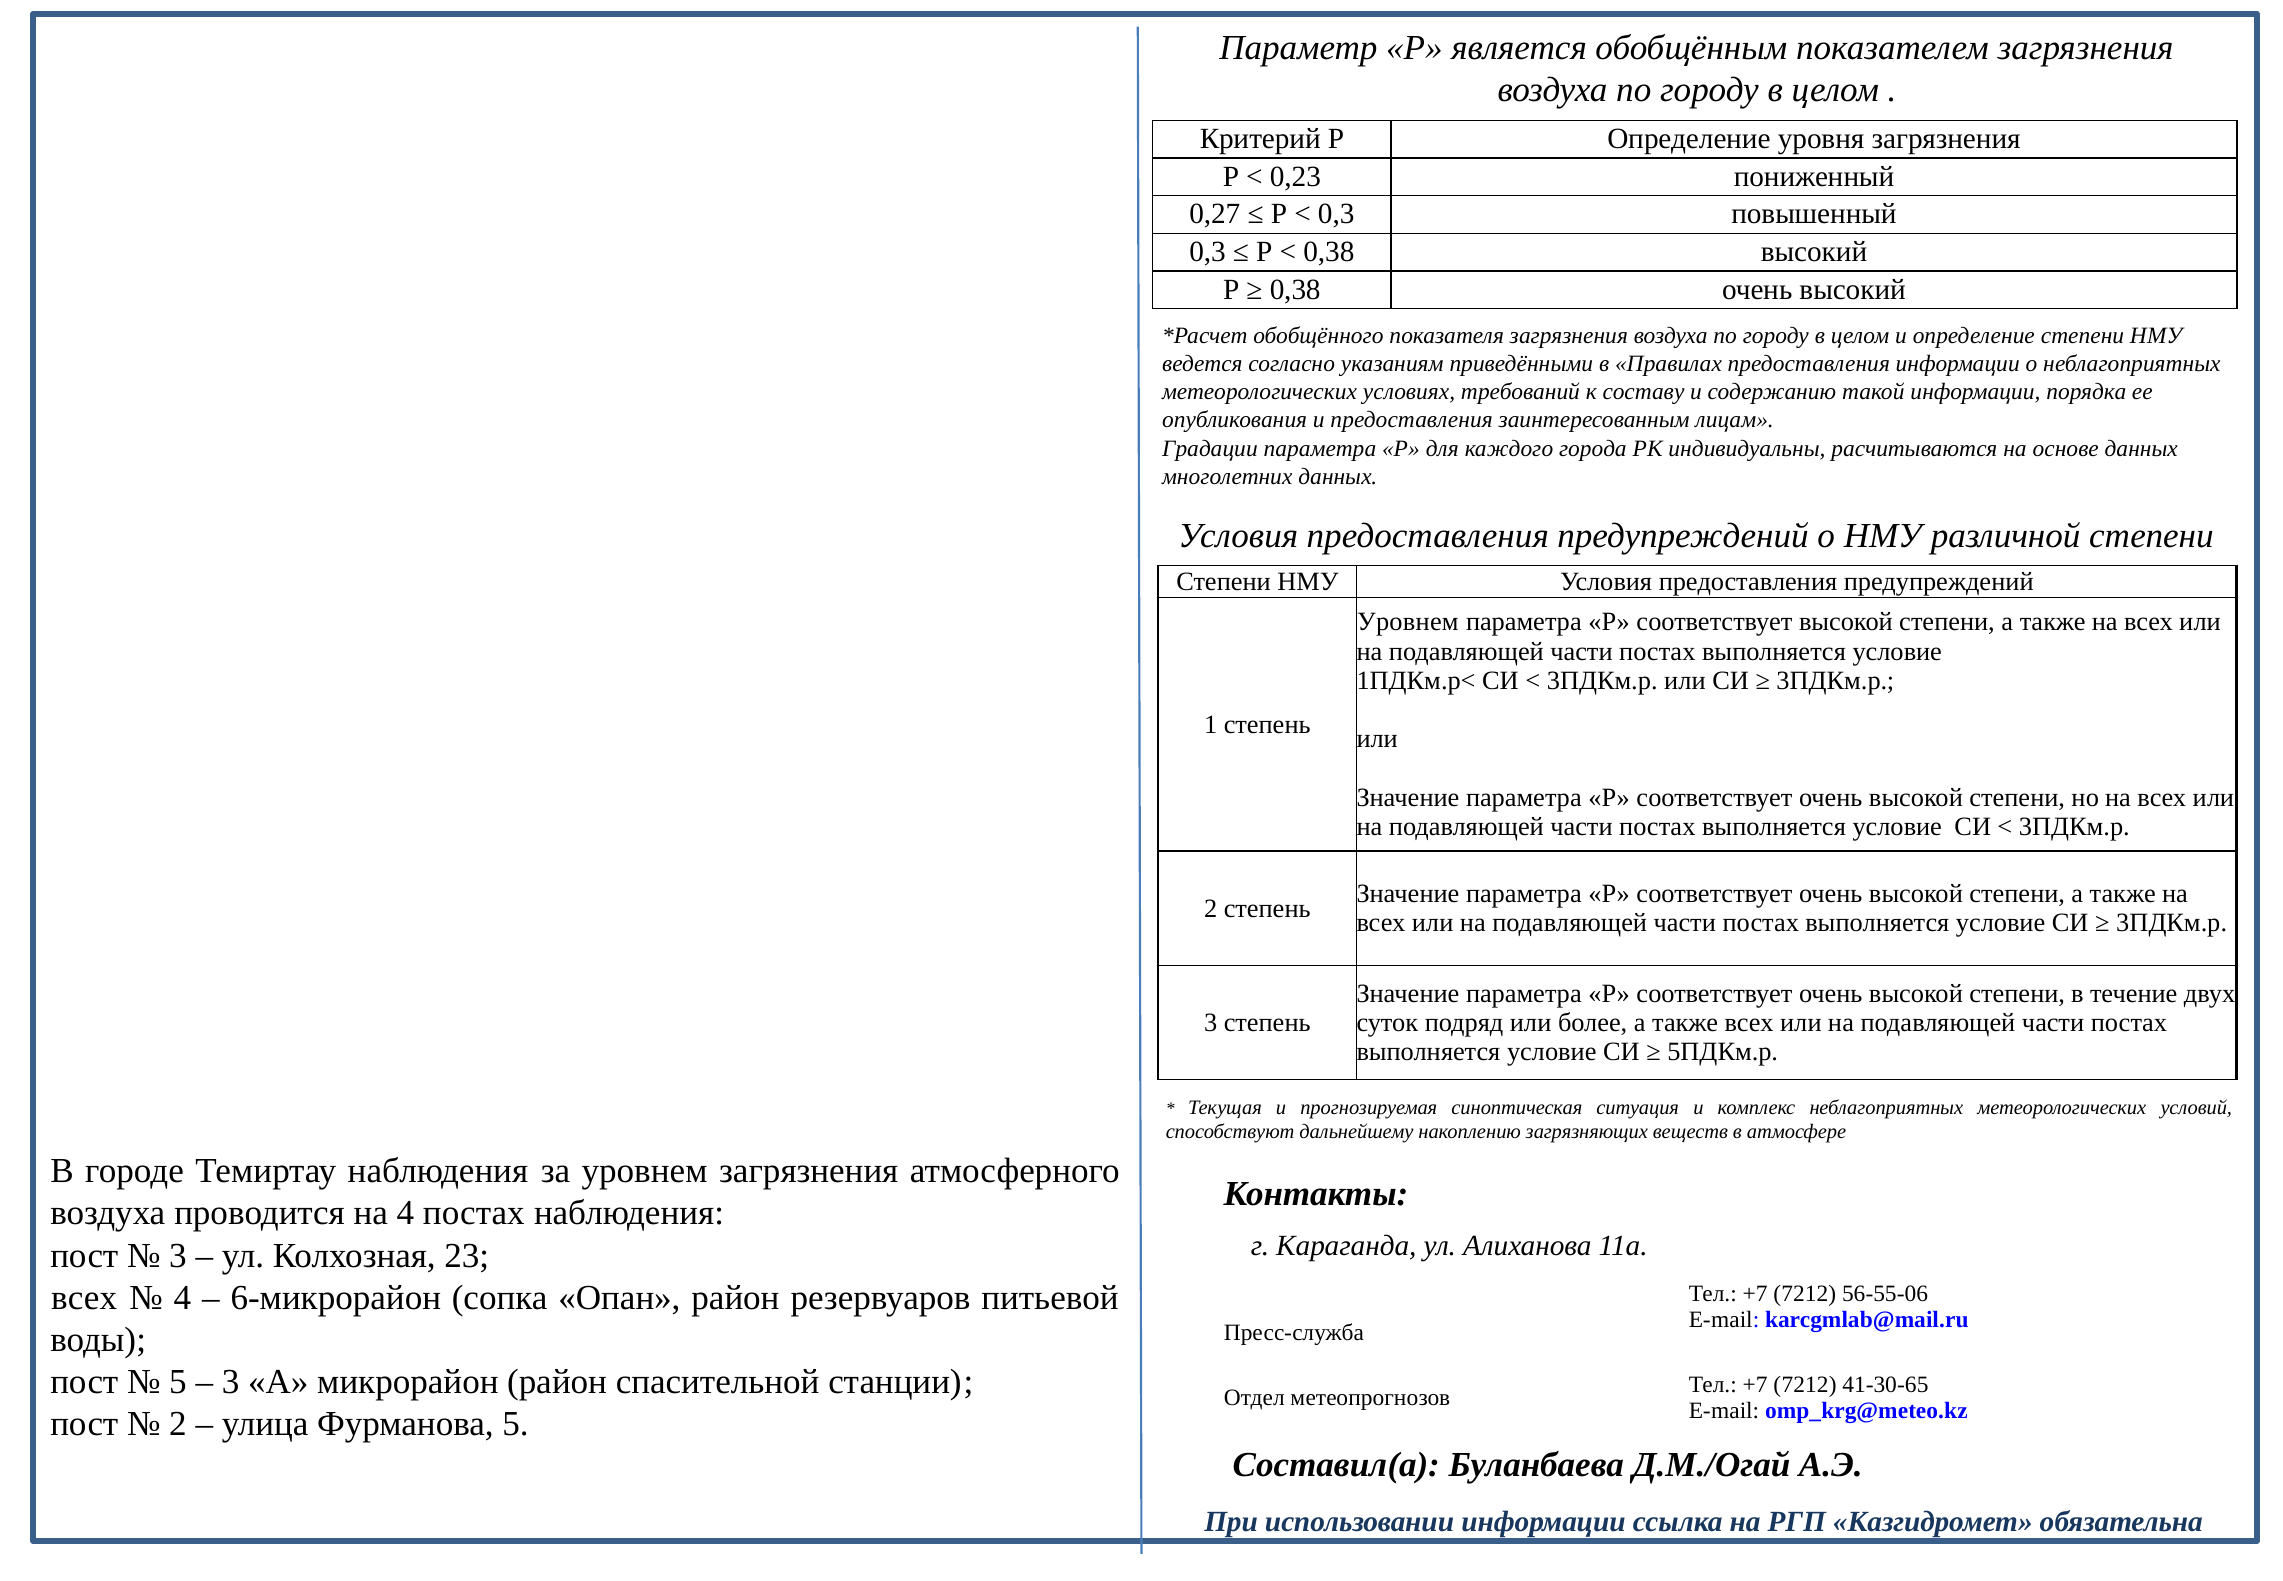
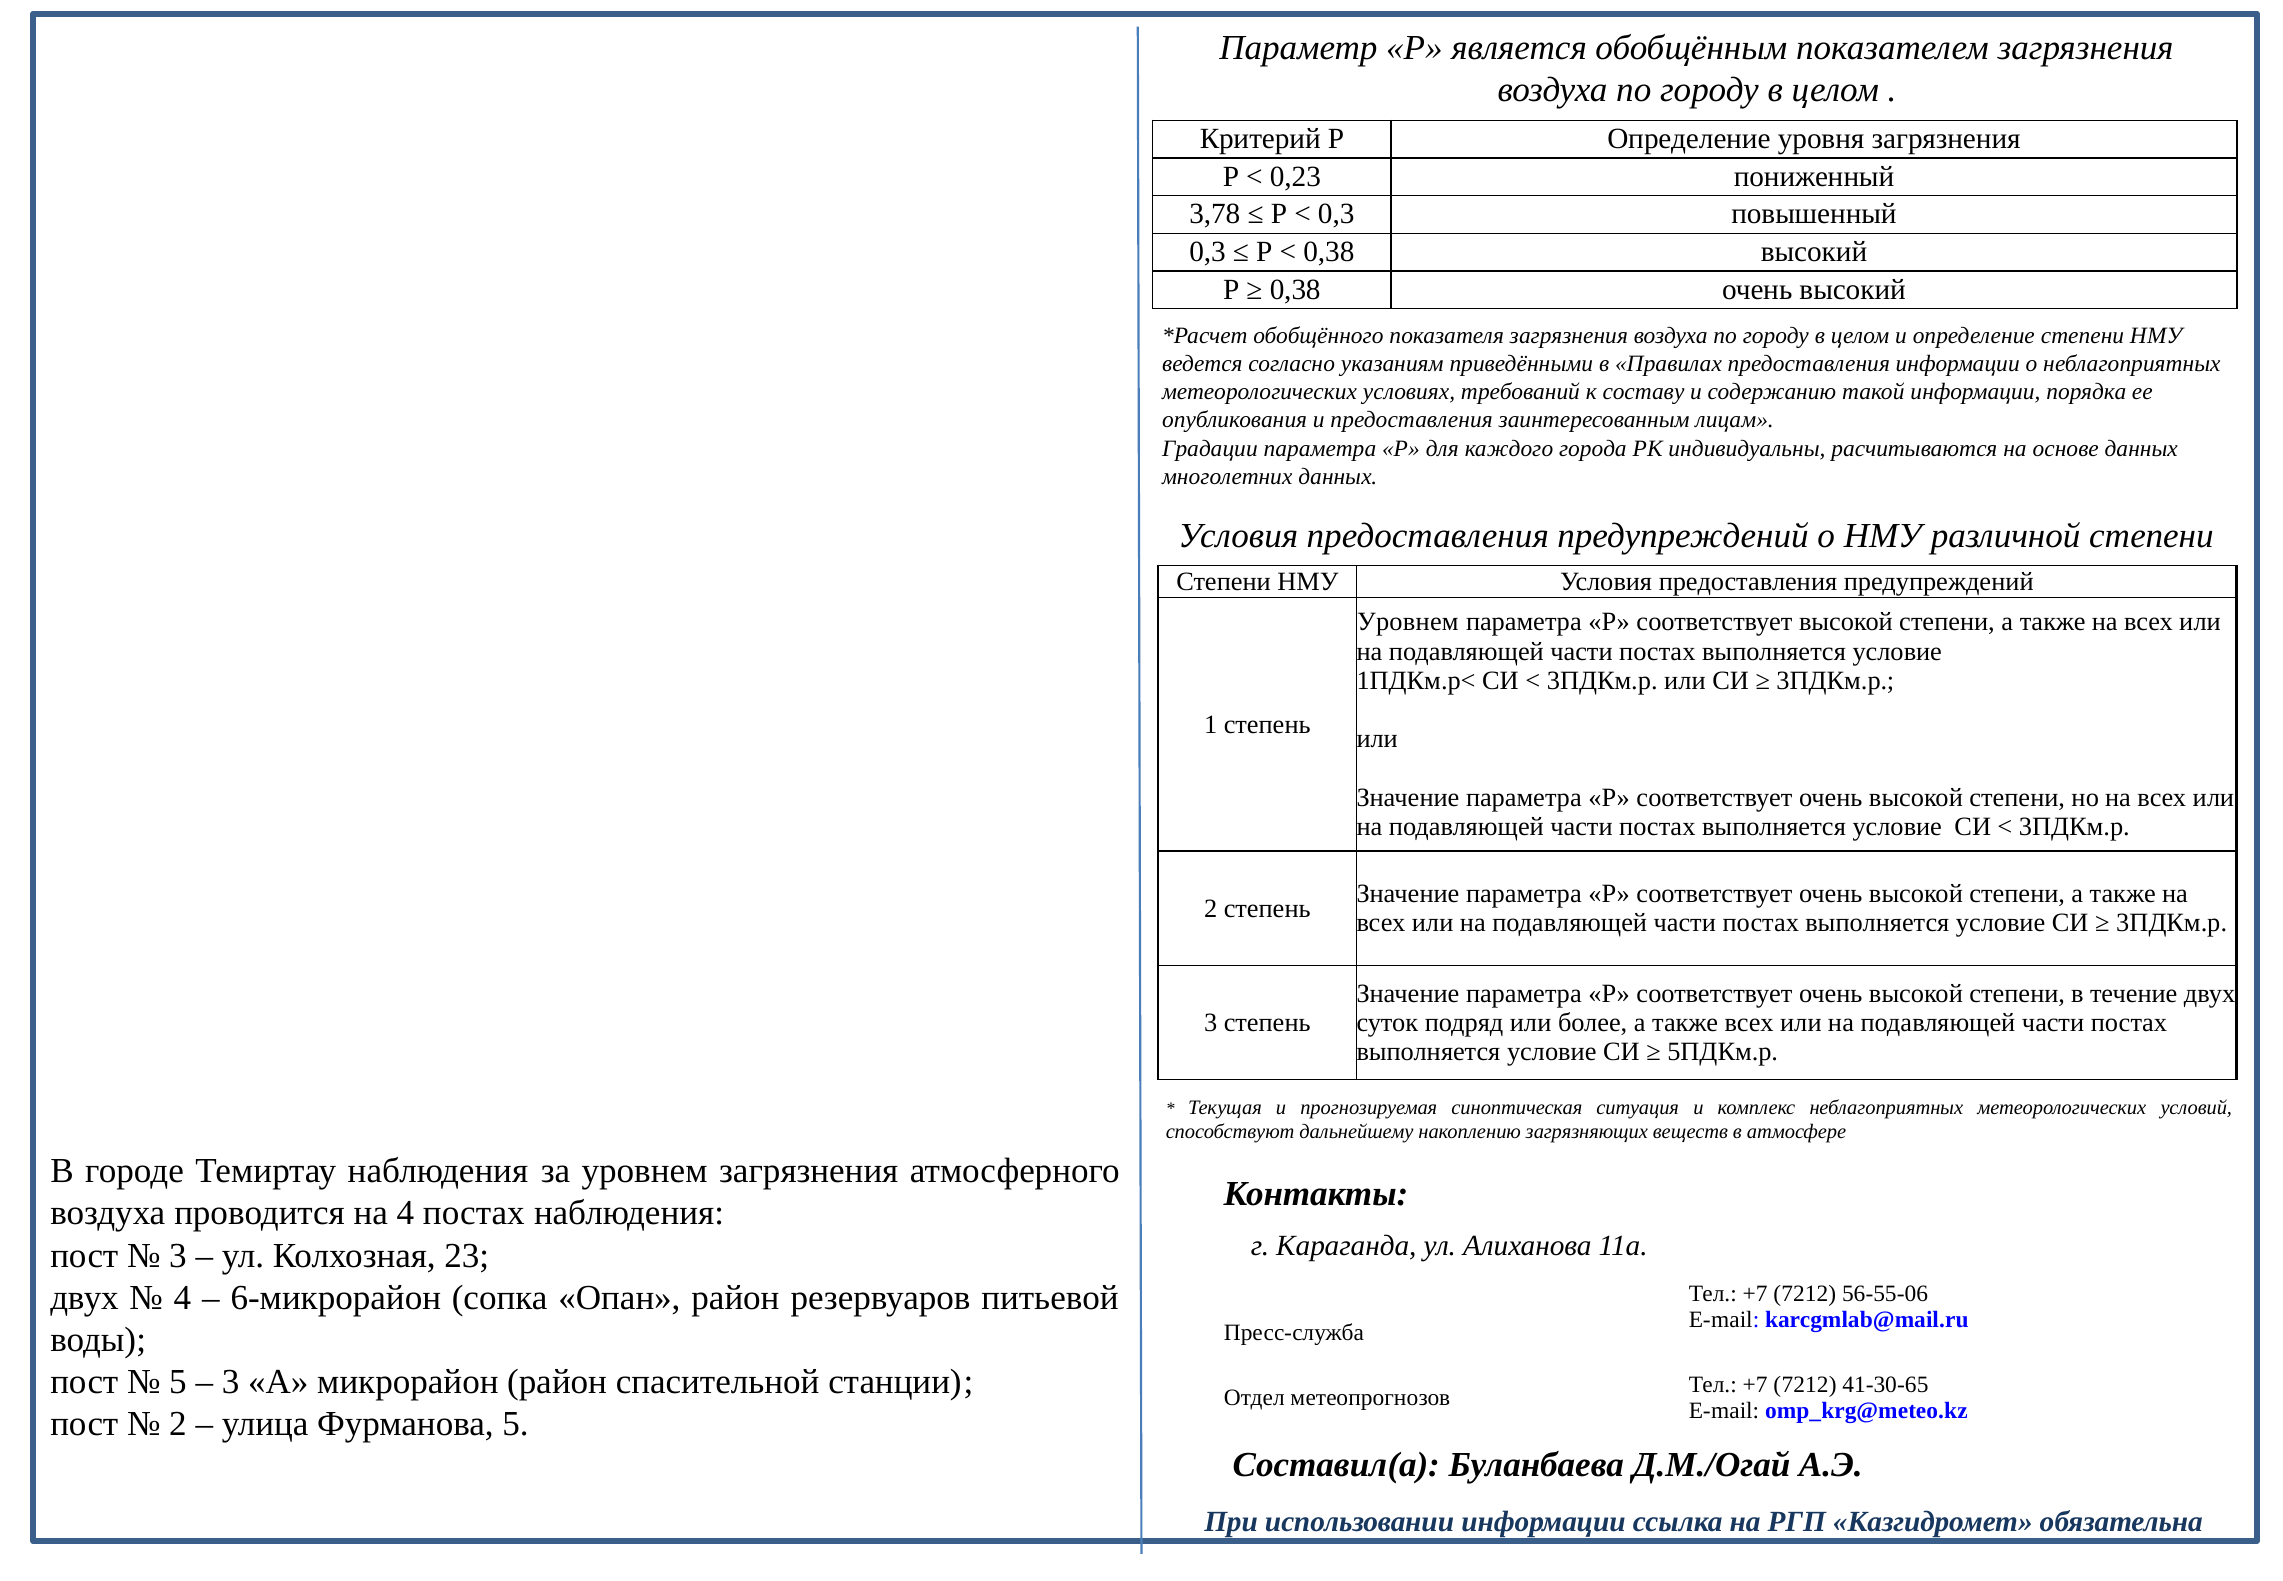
0,27: 0,27 -> 3,78 (1215, 214)
всех: всех -> двух (84, 1297)
